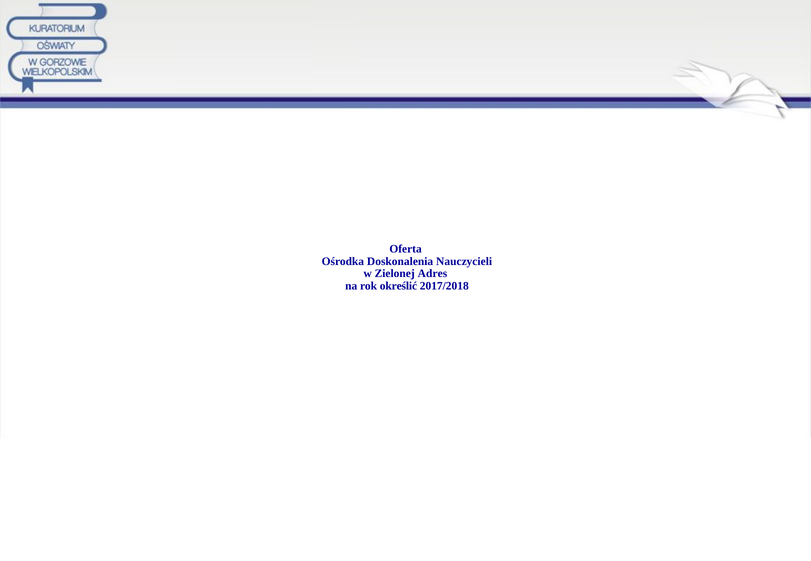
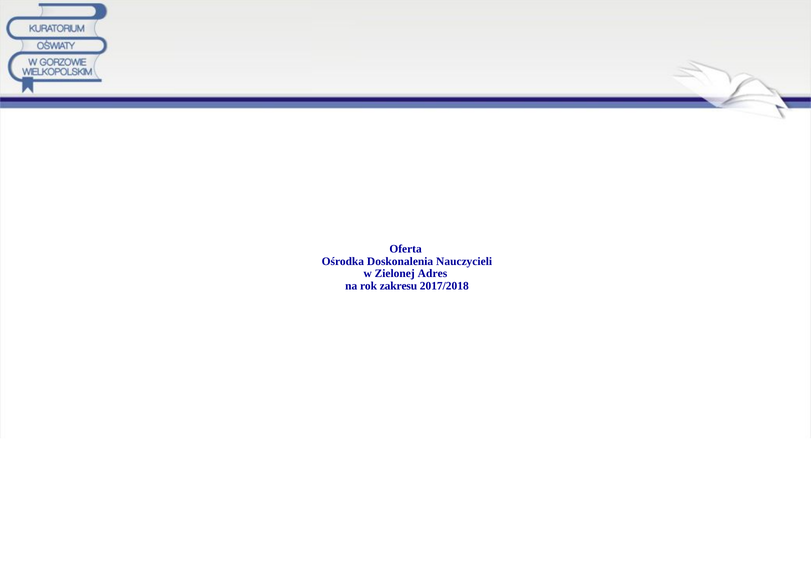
określić: określić -> zakresu (398, 286)
